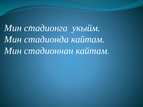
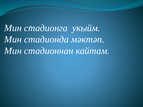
стадионда кайтам: кайтам -> мәктәп (88, 39)
